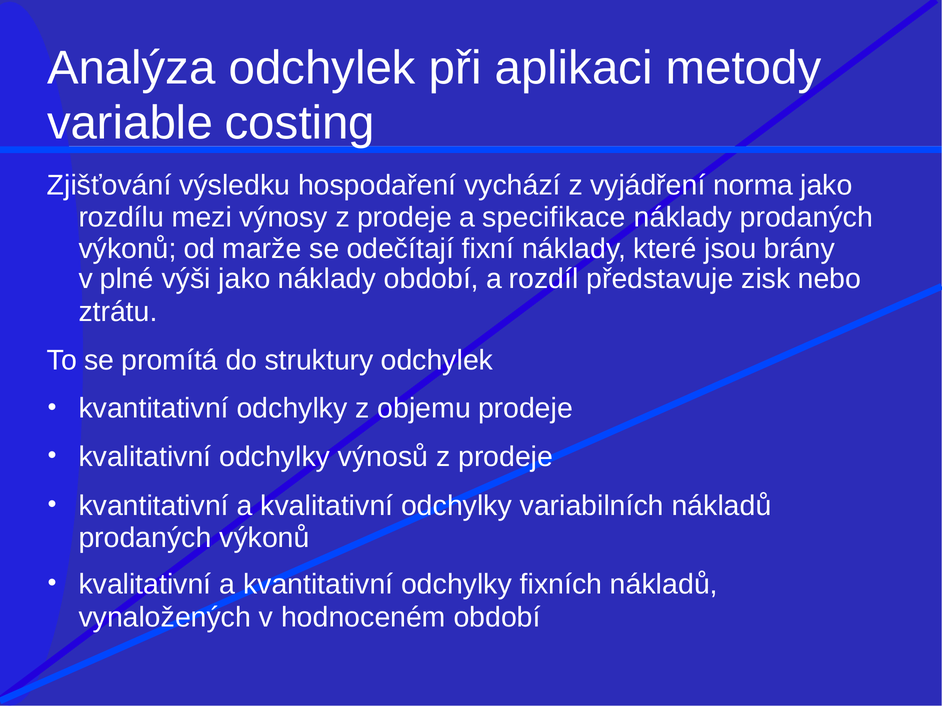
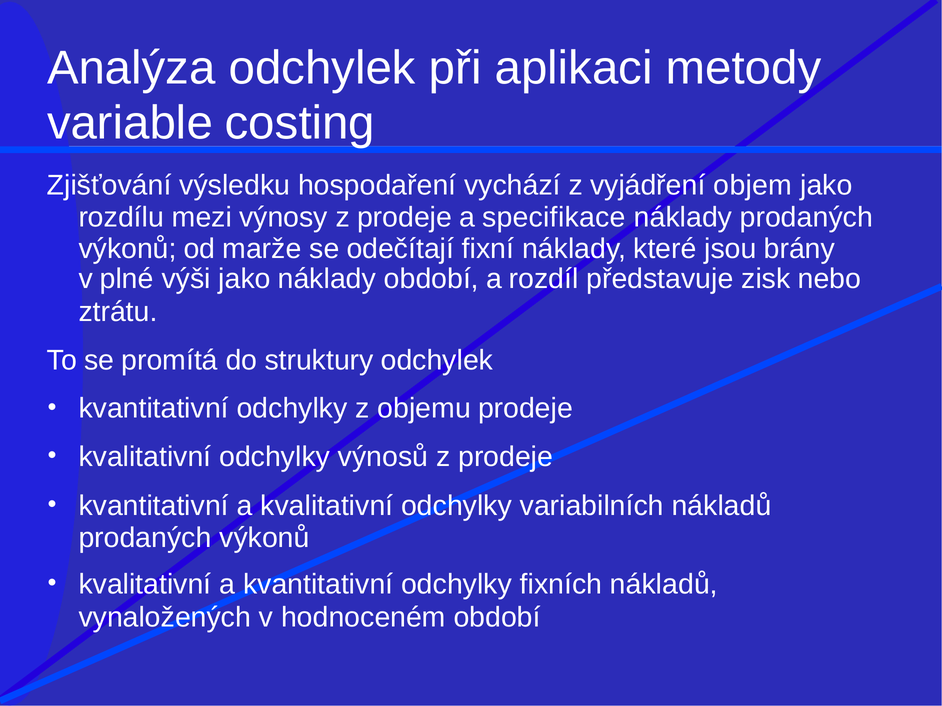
norma: norma -> objem (753, 186)
